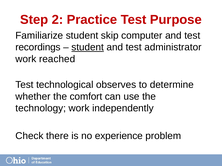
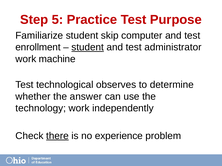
2: 2 -> 5 (57, 20)
recordings: recordings -> enrollment (38, 47)
reached: reached -> machine (57, 59)
comfort: comfort -> answer (86, 97)
there underline: none -> present (57, 136)
